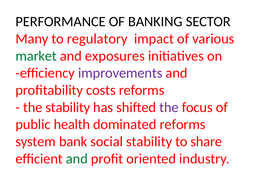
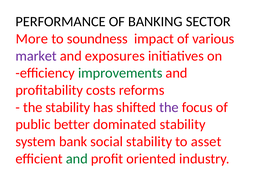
Many: Many -> More (32, 39)
regulatory: regulatory -> soundness (97, 39)
market colour: green -> purple (36, 56)
improvements colour: purple -> green (120, 73)
health: health -> better (72, 125)
dominated reforms: reforms -> stability (183, 125)
share: share -> asset (206, 142)
